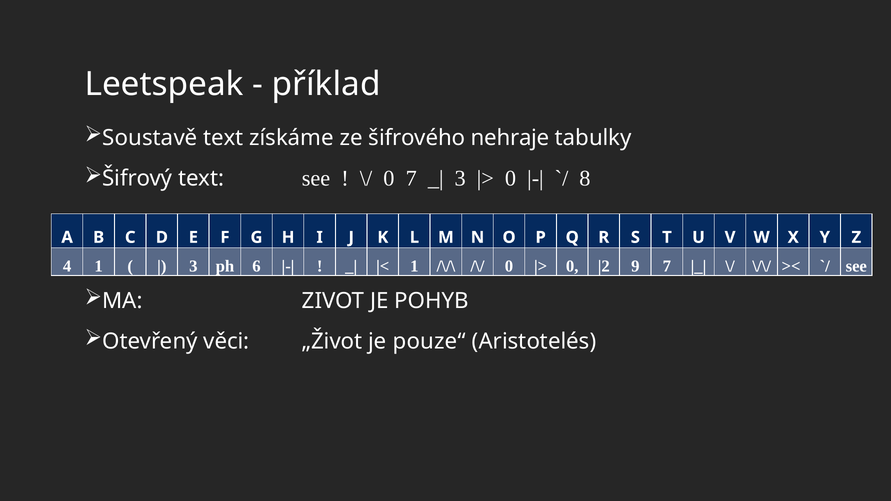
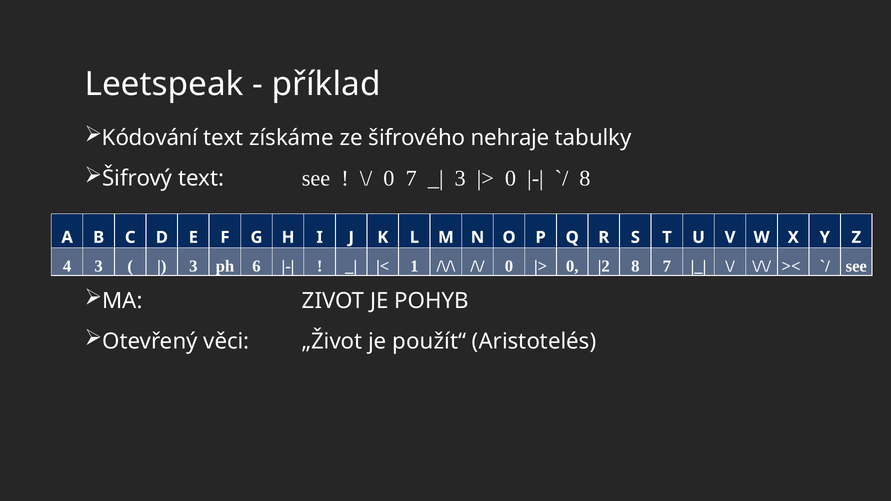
Soustavě: Soustavě -> Kódování (150, 138)
4 1: 1 -> 3 (99, 267)
9: 9 -> 8 (635, 267)
pouze“: pouze“ -> použít“ (429, 342)
